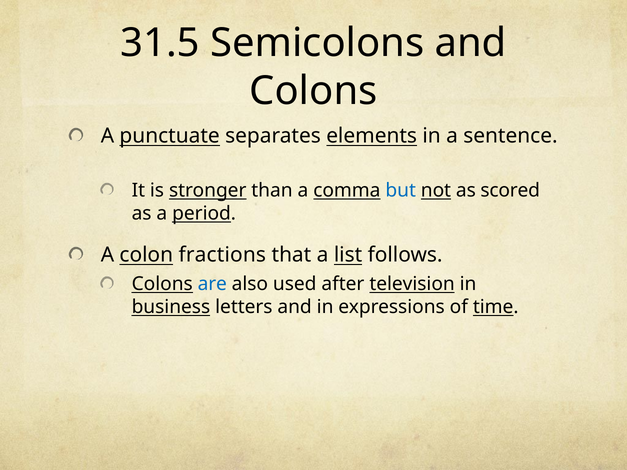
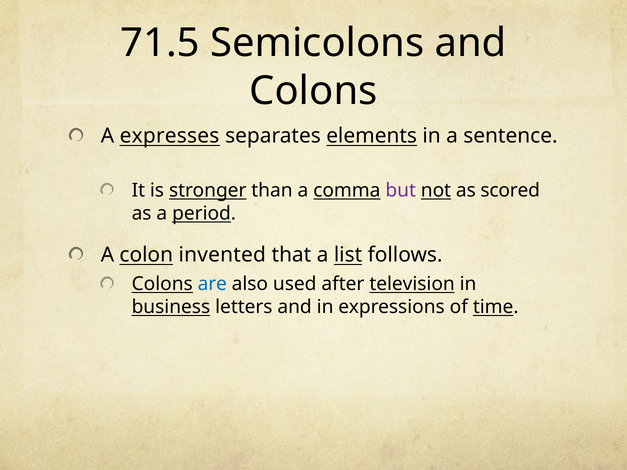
31.5: 31.5 -> 71.5 (160, 43)
punctuate: punctuate -> expresses (170, 136)
but colour: blue -> purple (401, 190)
fractions: fractions -> invented (222, 255)
